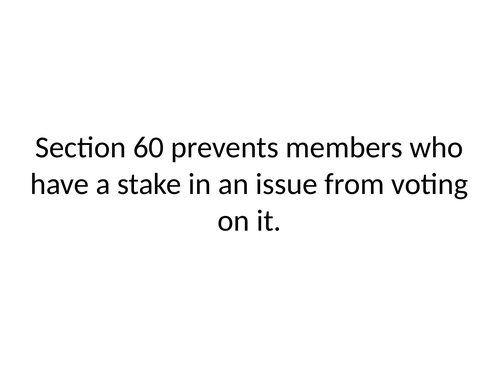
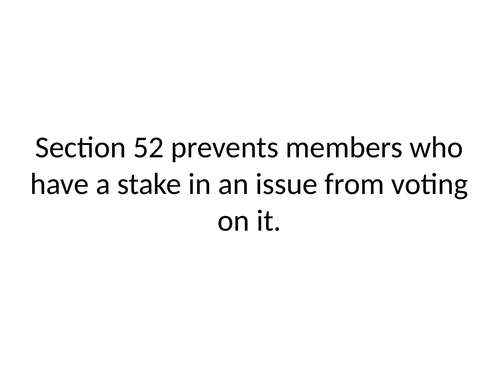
60: 60 -> 52 (149, 148)
